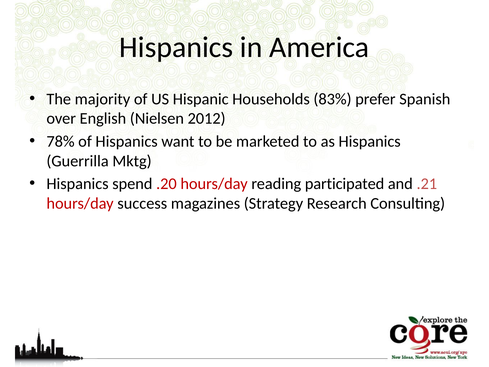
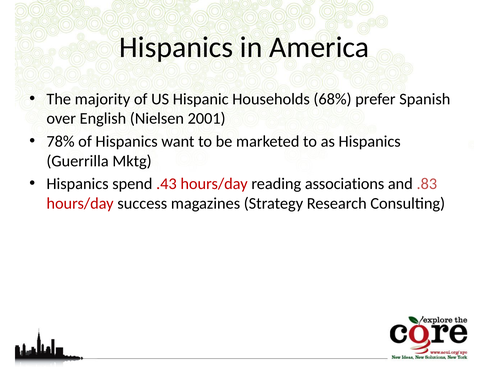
83%: 83% -> 68% (333, 99)
2012: 2012 -> 2001 (207, 119)
.20: .20 -> .43 (166, 184)
participated: participated -> associations (345, 184)
.21: .21 -> .83 (427, 184)
